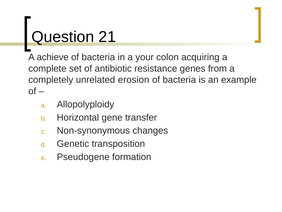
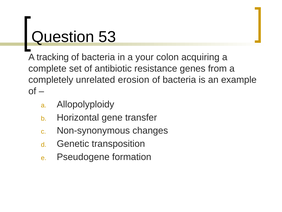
21: 21 -> 53 (107, 37)
achieve: achieve -> tracking (53, 57)
